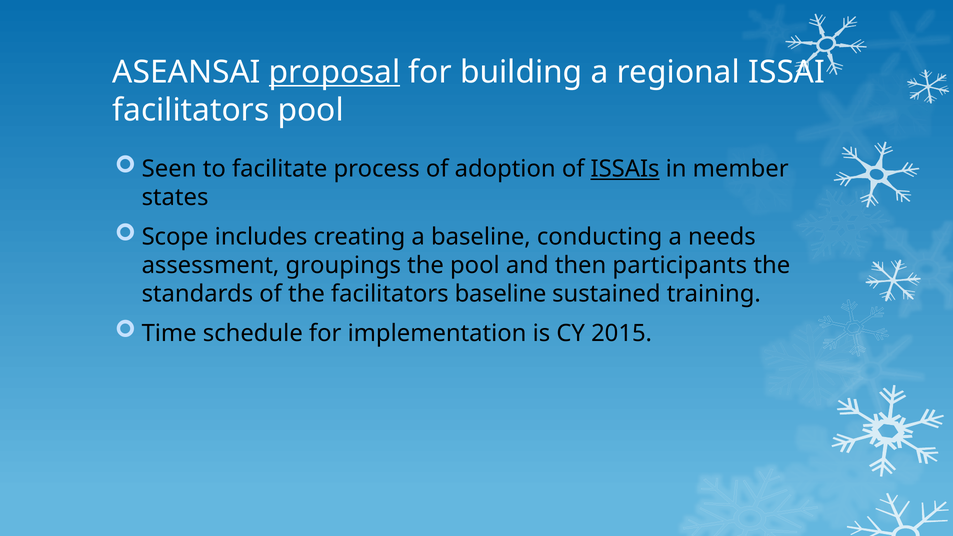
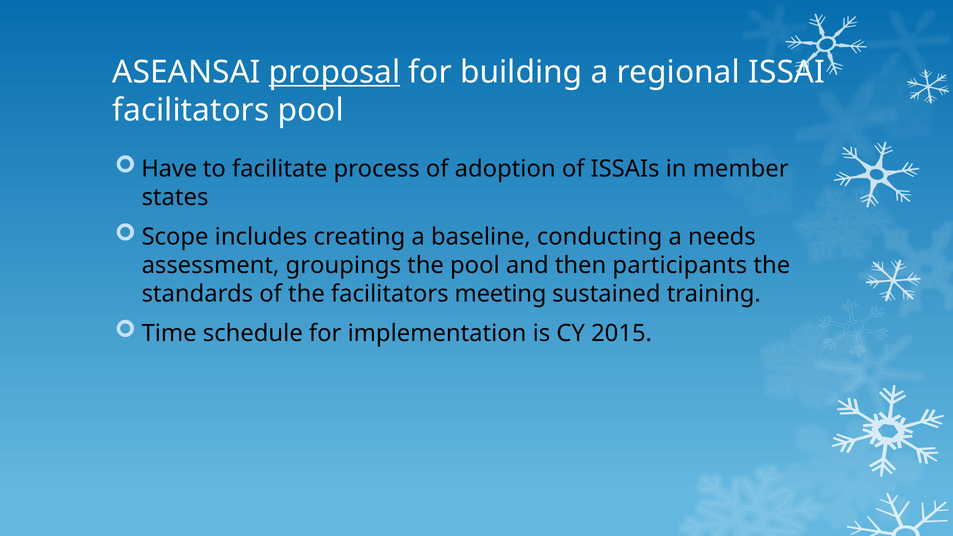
Seen: Seen -> Have (169, 169)
ISSAIs underline: present -> none (625, 169)
facilitators baseline: baseline -> meeting (501, 294)
